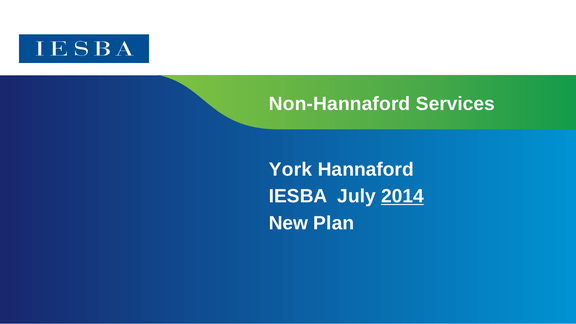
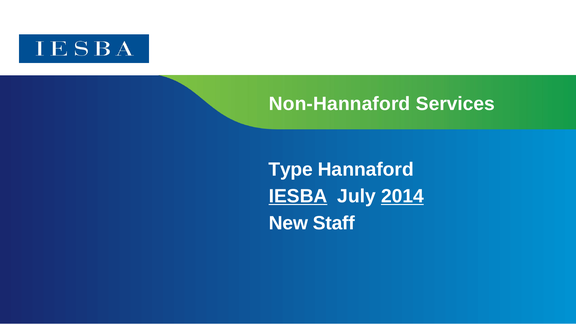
York: York -> Type (291, 169)
IESBA underline: none -> present (298, 196)
Plan: Plan -> Staff (334, 223)
